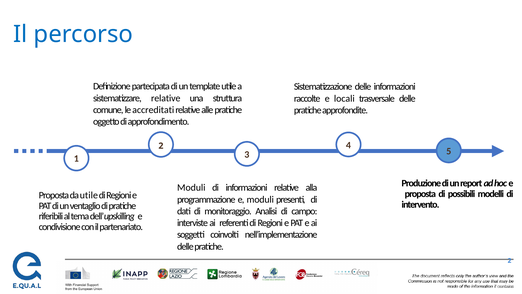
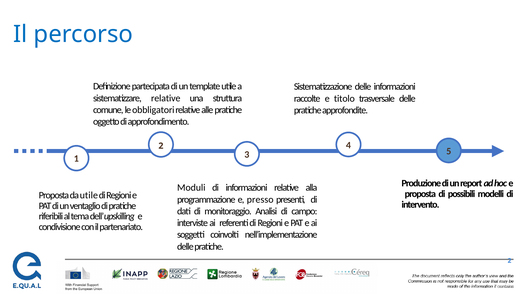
locali: locali -> titolo (344, 98)
accreditati: accreditati -> obbligatori (153, 110)
e moduli: moduli -> presso (260, 199)
